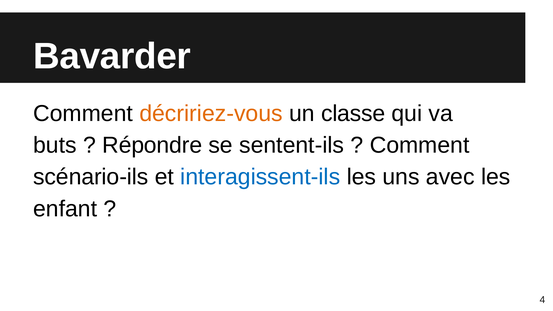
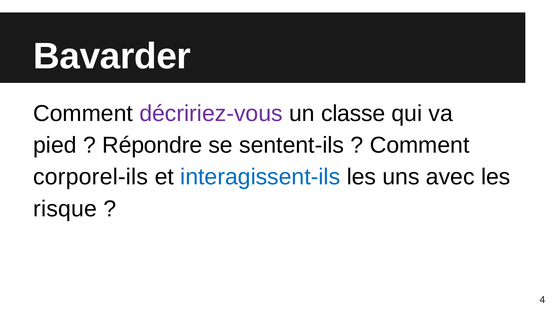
décririez-vous colour: orange -> purple (211, 113)
buts: buts -> pied (55, 145)
scénario-ils: scénario-ils -> corporel-ils (91, 177)
enfant: enfant -> risque (65, 209)
